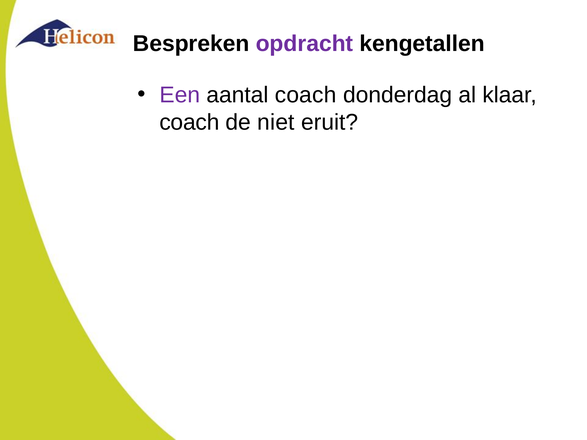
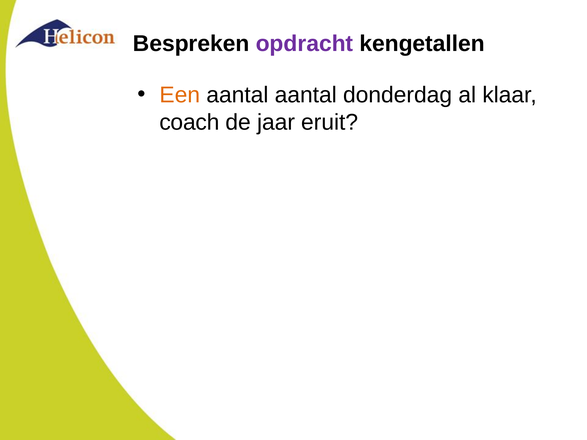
Een colour: purple -> orange (180, 95)
aantal coach: coach -> aantal (306, 95)
niet: niet -> jaar (276, 122)
